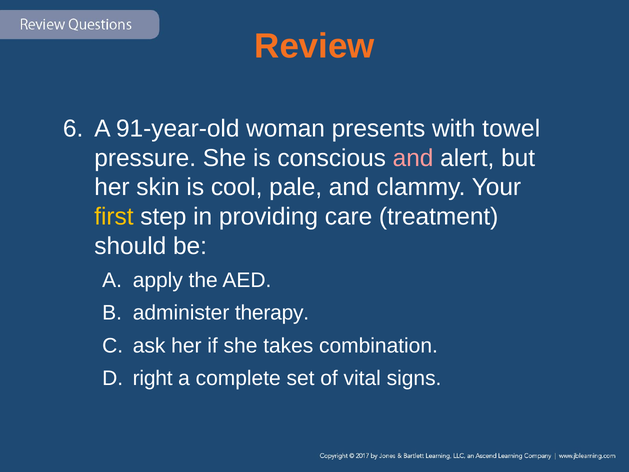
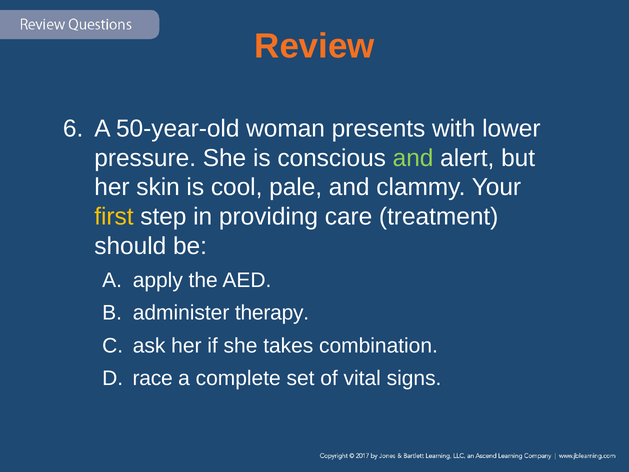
91-year-old: 91-year-old -> 50-year-old (178, 129)
towel: towel -> lower (511, 129)
and colour: pink -> light green (413, 158)
right: right -> race (153, 378)
